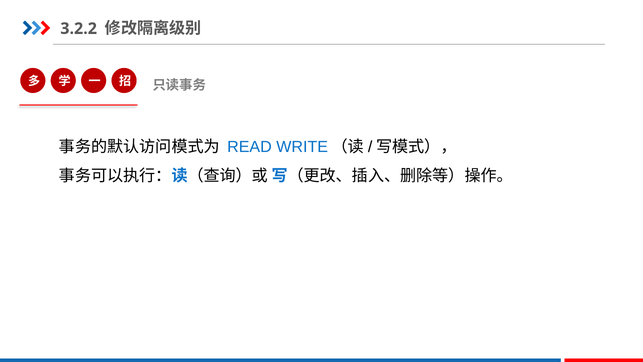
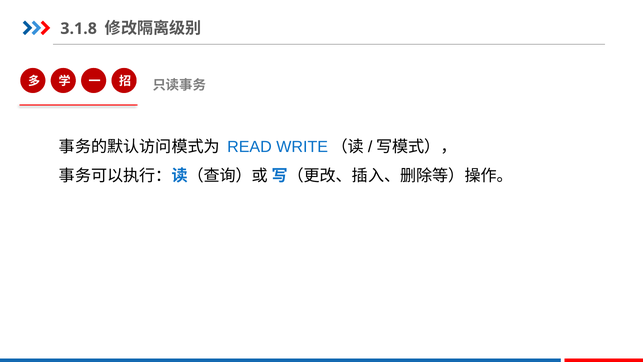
3.2.2: 3.2.2 -> 3.1.8 (79, 29)
